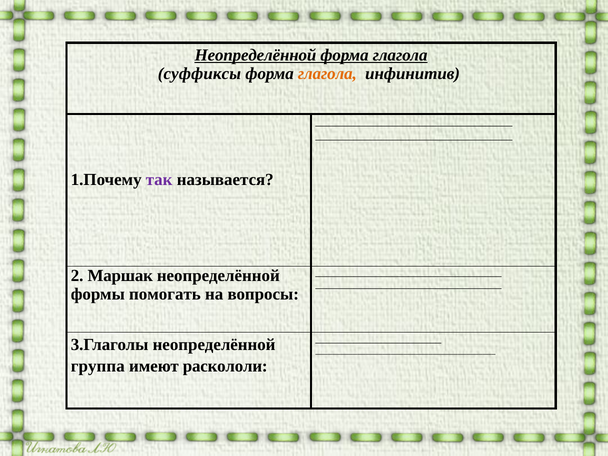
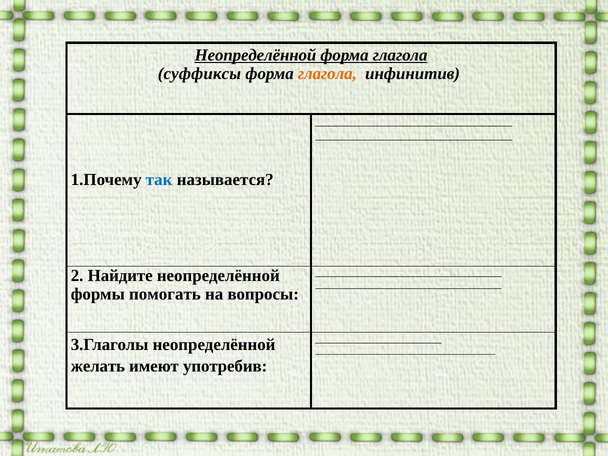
так colour: purple -> blue (159, 180)
Маршак: Маршак -> Найдите (120, 276)
группа: группа -> желать (98, 366)
раскололи: раскололи -> употребив (225, 366)
